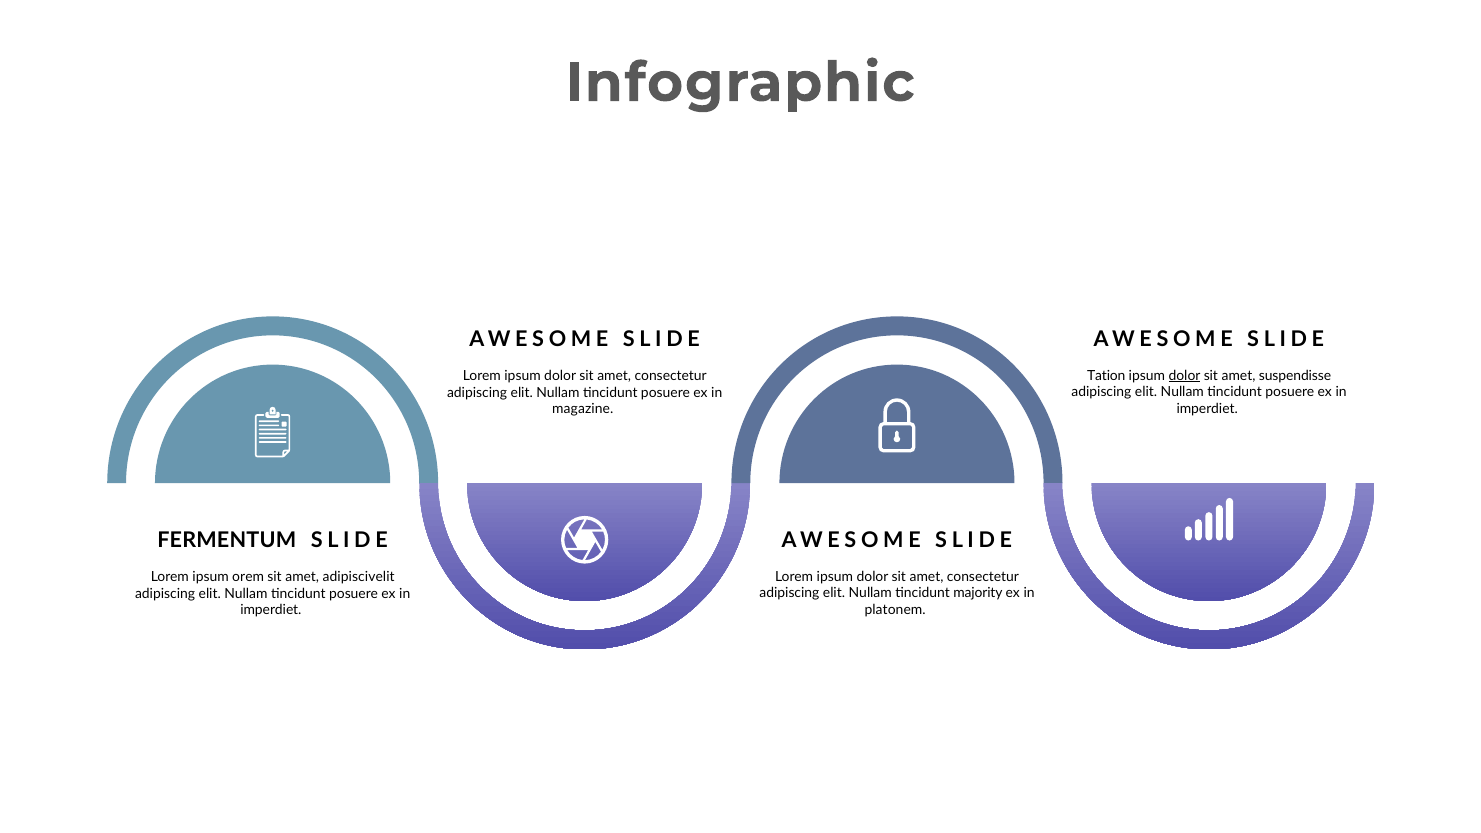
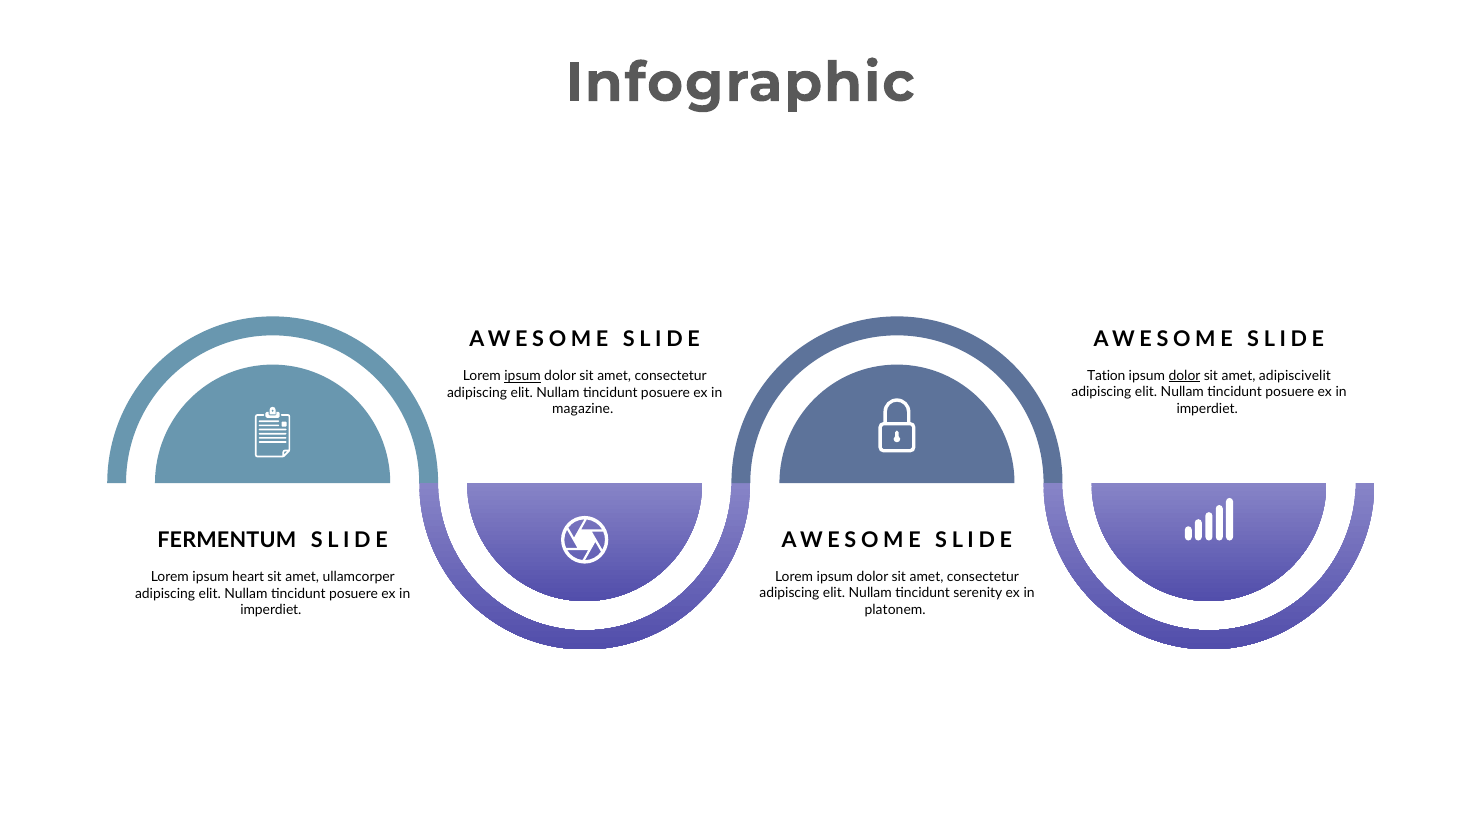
suspendisse: suspendisse -> adipiscivelit (1295, 376)
ipsum underline: none -> present (523, 376)
orem: orem -> heart (248, 577)
adipiscivelit: adipiscivelit -> ullamcorper (359, 577)
majority: majority -> serenity (978, 593)
